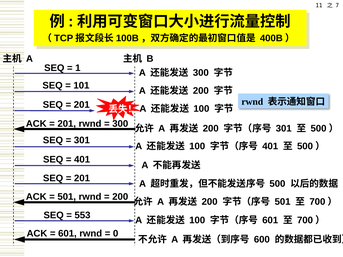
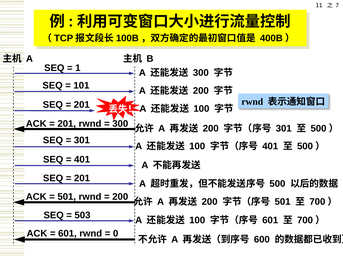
553: 553 -> 503 (83, 215)
